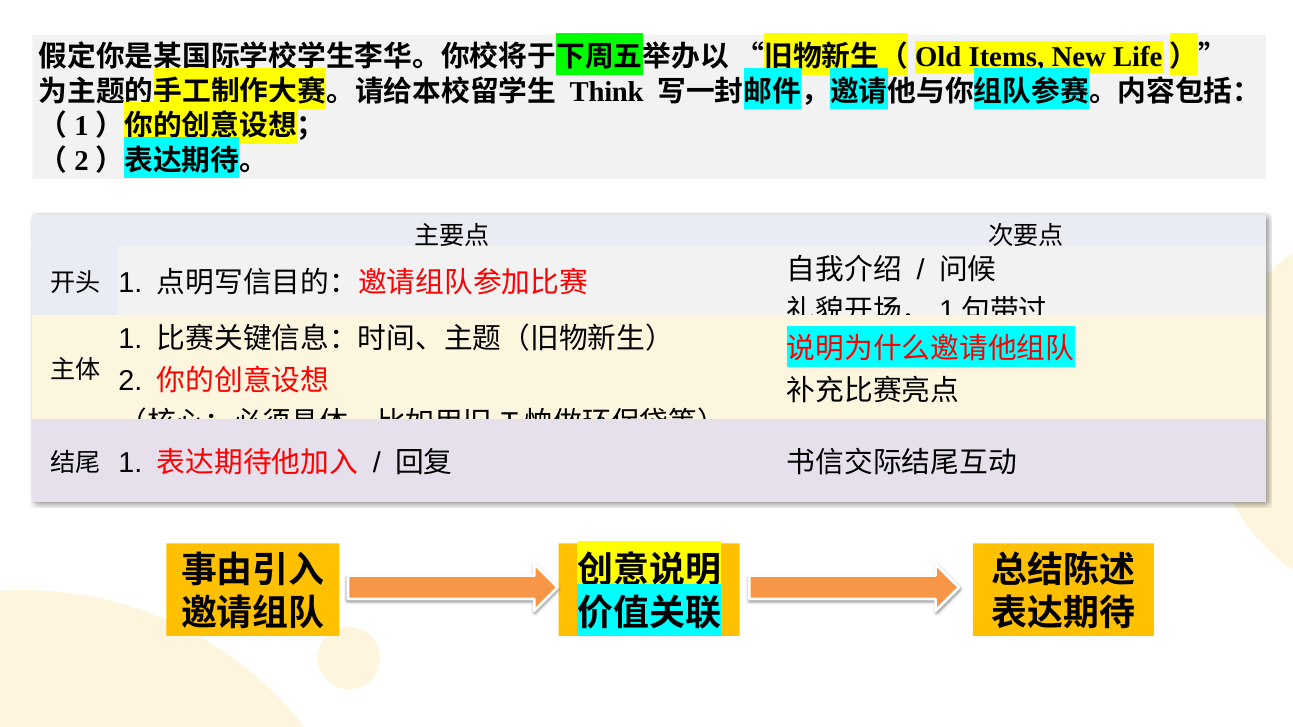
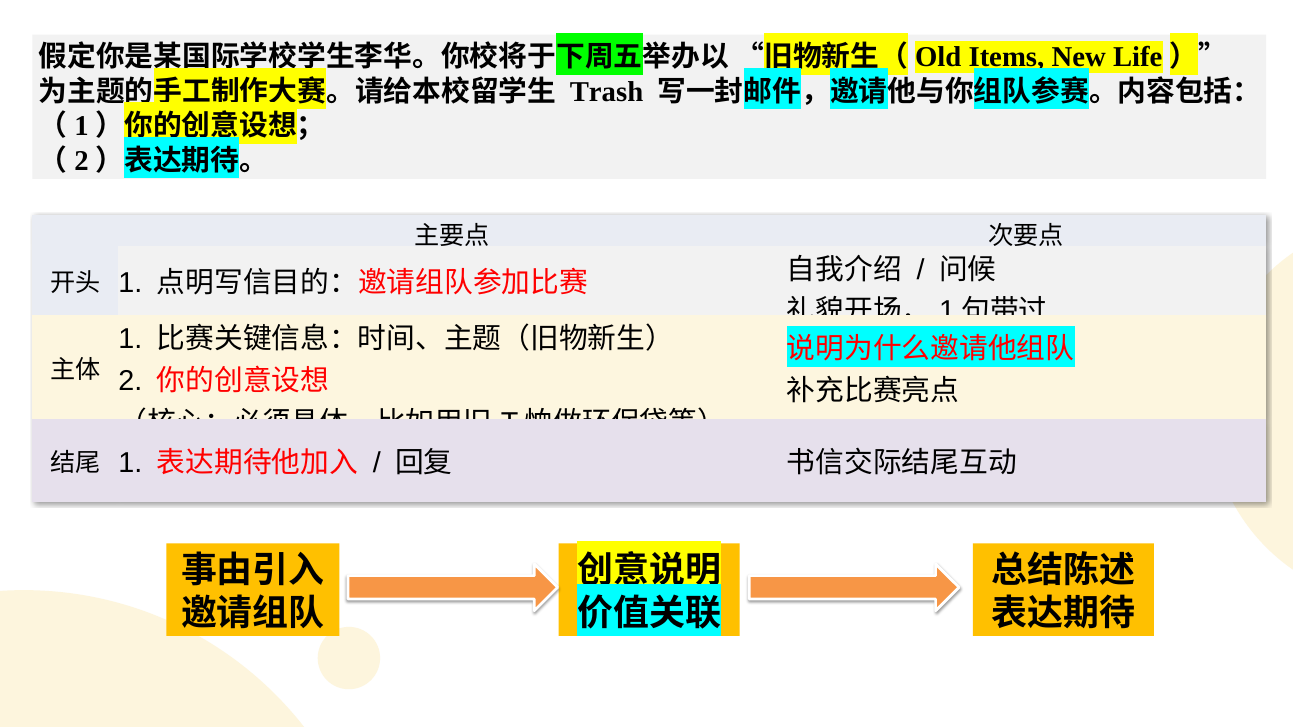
Think: Think -> Trash (607, 92)
